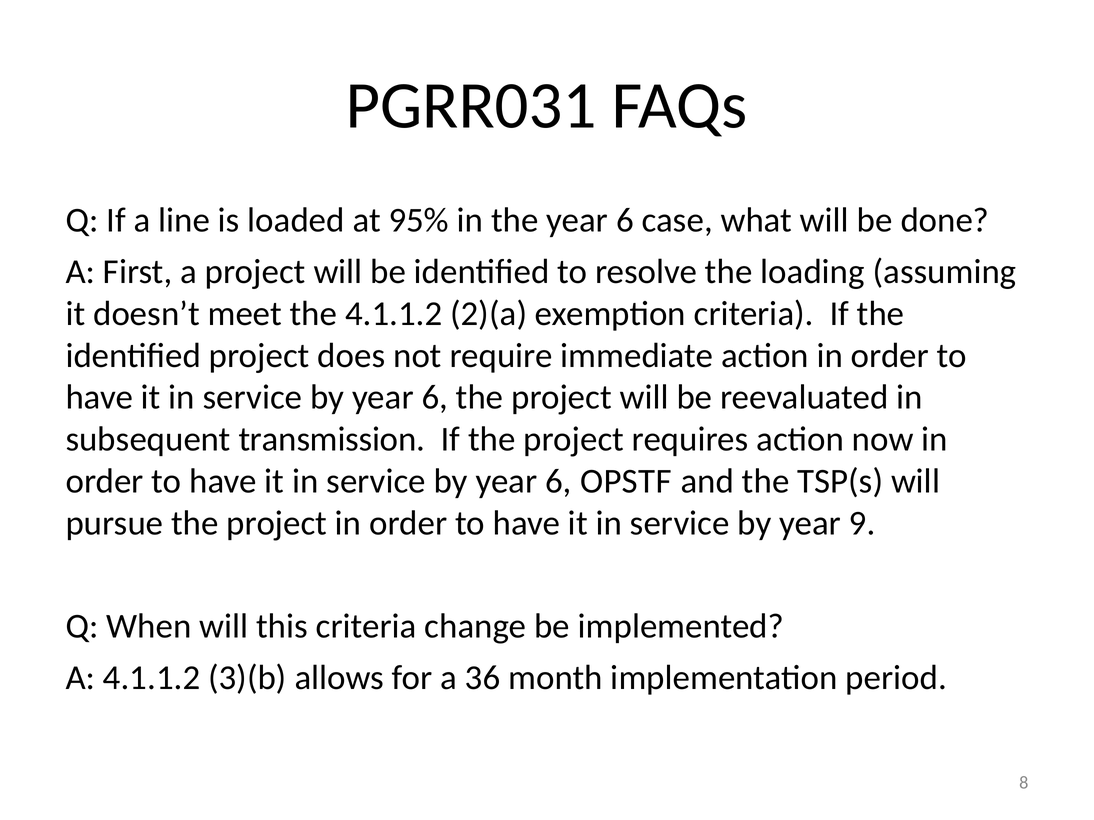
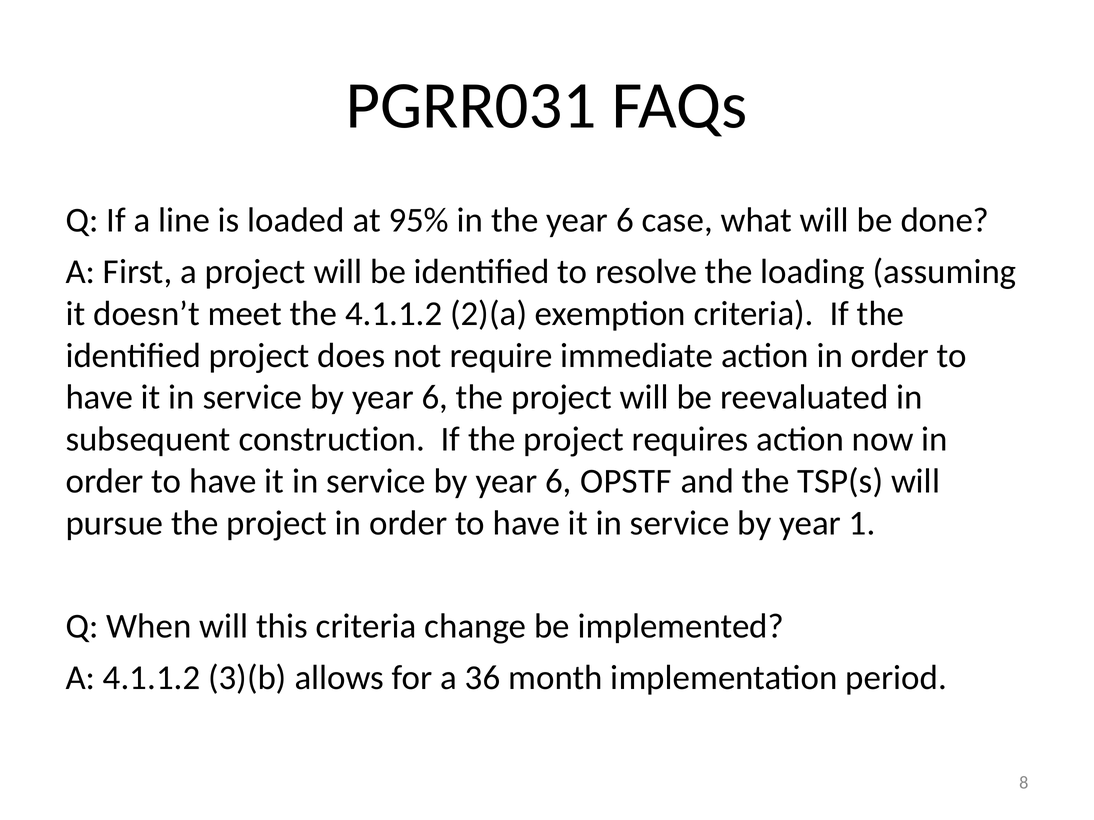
transmission: transmission -> construction (332, 440)
9: 9 -> 1 (862, 523)
